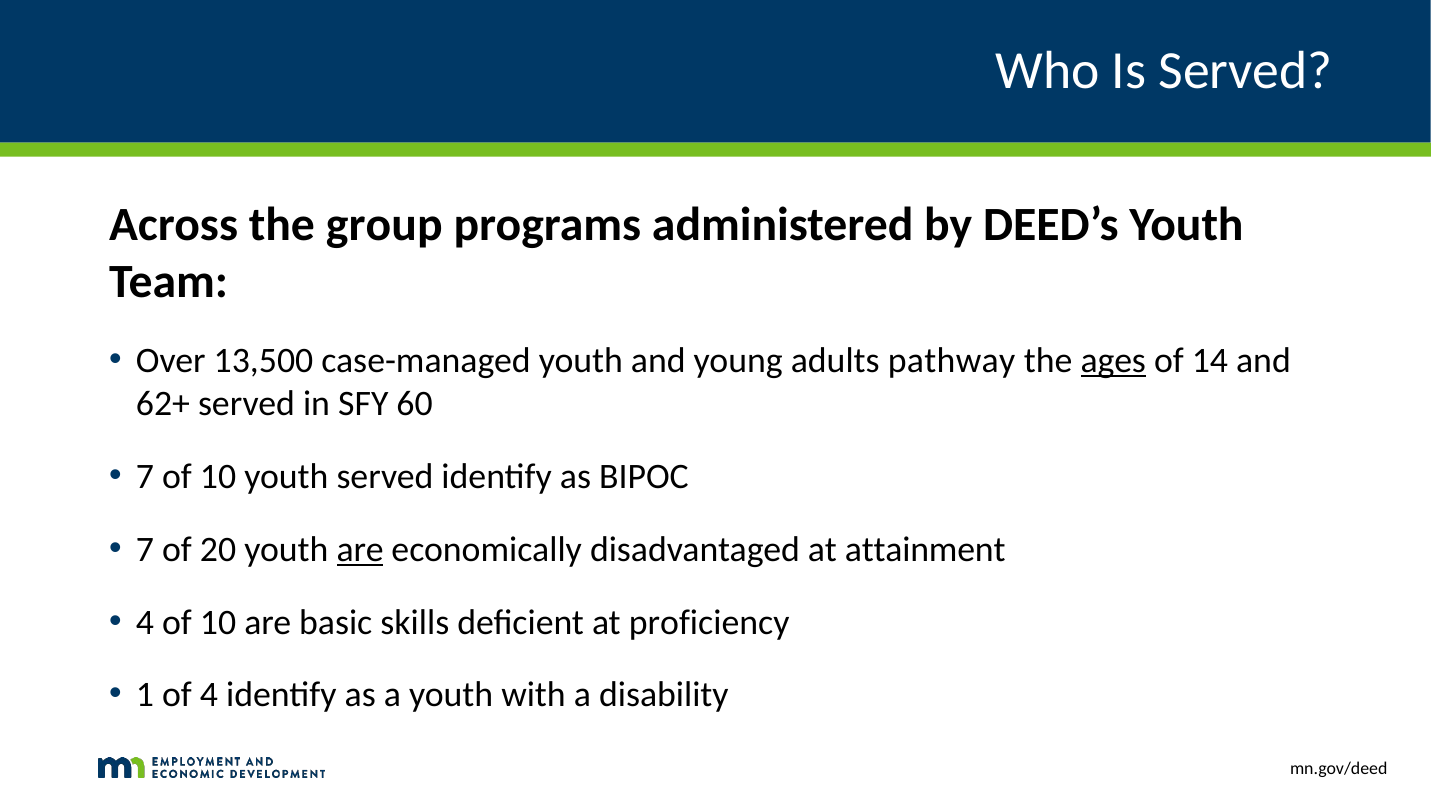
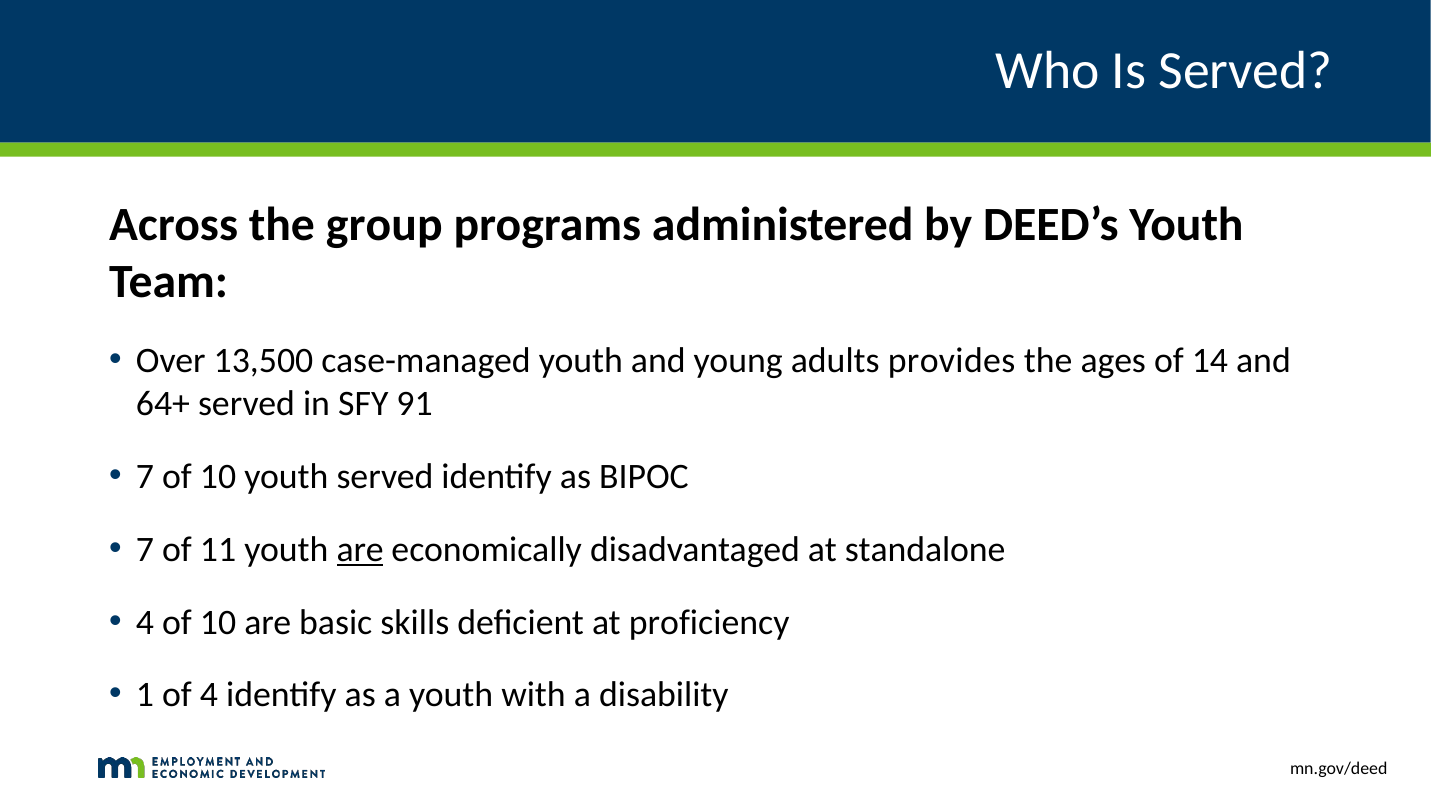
pathway: pathway -> provides (952, 361)
ages underline: present -> none (1113, 361)
62+: 62+ -> 64+ (163, 404)
60: 60 -> 91 (415, 404)
20: 20 -> 11 (218, 549)
attainment: attainment -> standalone (925, 549)
